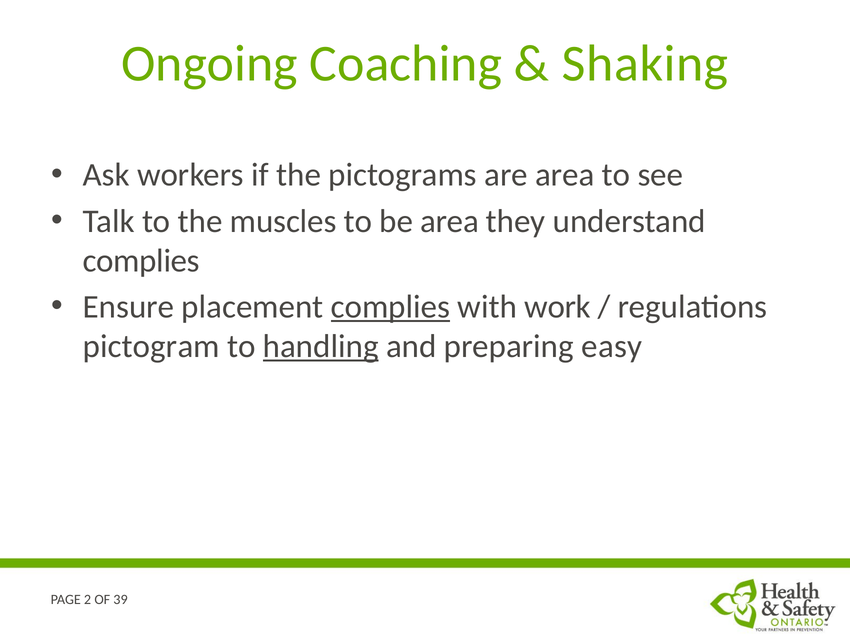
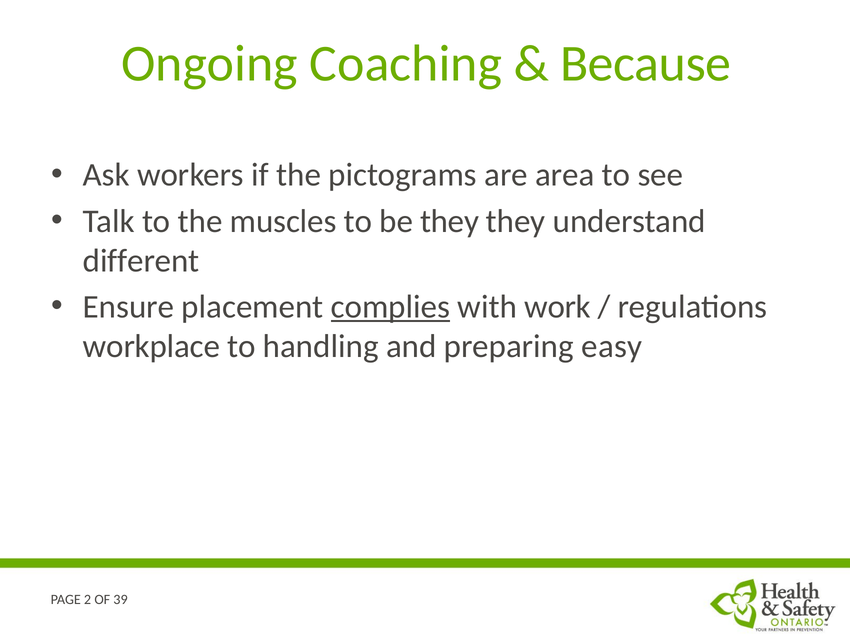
Shaking: Shaking -> Because (646, 64)
be area: area -> they (450, 221)
complies: complies -> different (141, 261)
pictogram: pictogram -> workplace (151, 347)
handling underline: present -> none (321, 347)
